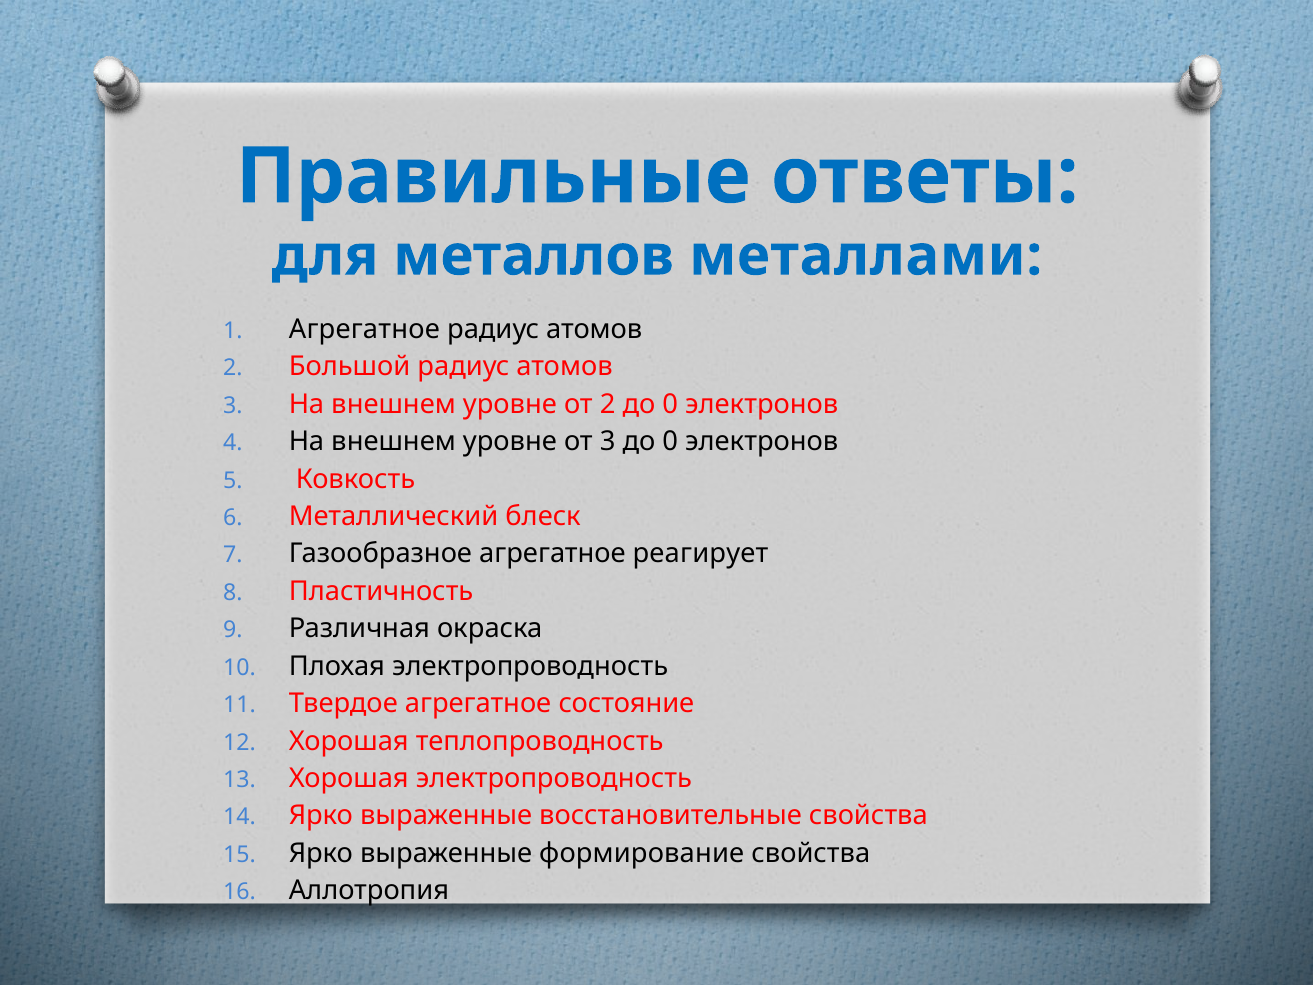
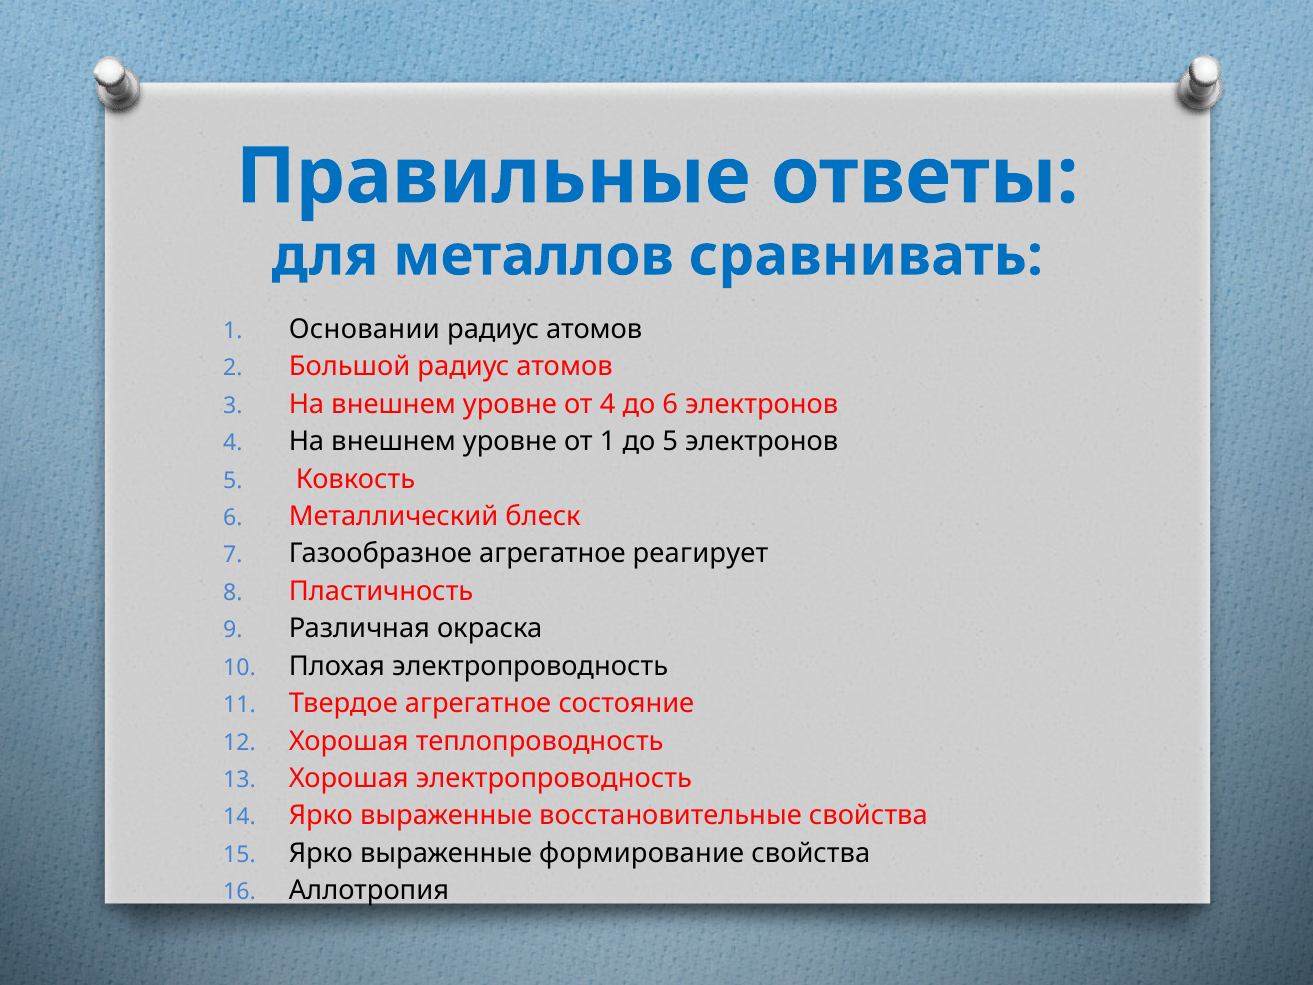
металлами: металлами -> сравнивать (866, 256)
1 Агрегатное: Агрегатное -> Основании (364, 329)
от 2: 2 -> 4 (608, 404)
0: 0 -> 6 (670, 404)
от 3: 3 -> 1 (608, 441)
0: 0 -> 5 (670, 441)
